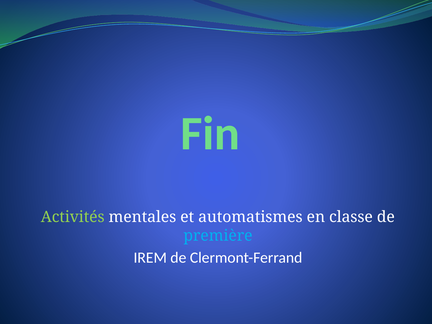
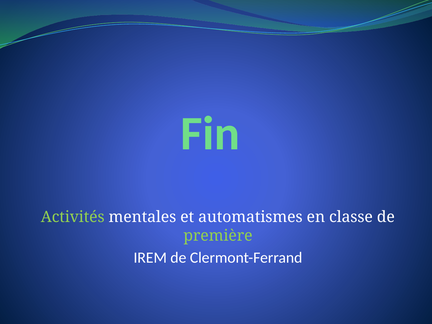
première colour: light blue -> light green (218, 236)
